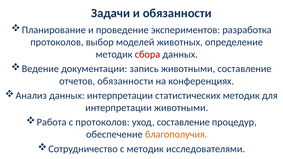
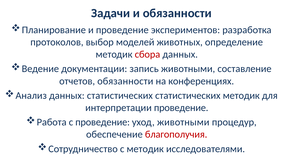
данных интерпретации: интерпретации -> статистических (120, 96)
интерпретации животными: животными -> проведение (181, 108)
с протоколов: протоколов -> проведение (103, 122)
уход составление: составление -> животными (183, 122)
благополучия colour: orange -> red (176, 135)
